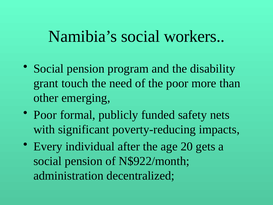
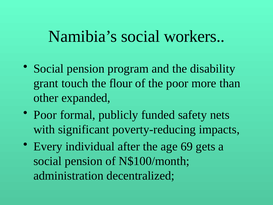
need: need -> flour (121, 83)
emerging: emerging -> expanded (86, 98)
20: 20 -> 69 (187, 146)
N$922/month: N$922/month -> N$100/month (154, 161)
